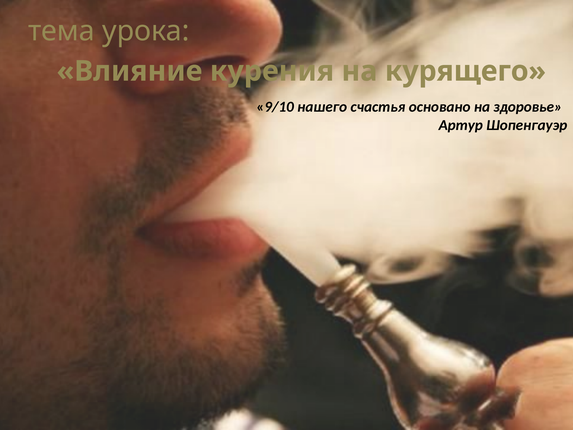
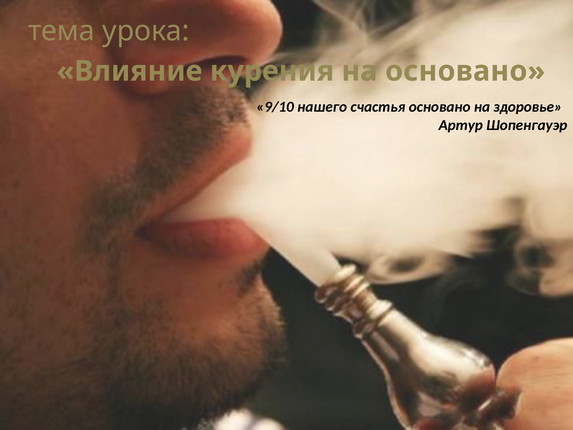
на курящего: курящего -> основано (465, 71)
